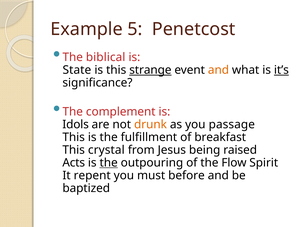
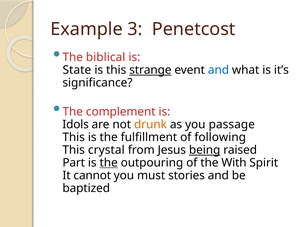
5: 5 -> 3 (135, 29)
and colour: orange -> blue (218, 70)
it’s underline: present -> none (281, 70)
breakfast: breakfast -> following (220, 137)
being underline: none -> present (205, 150)
Acts: Acts -> Part (74, 162)
Flow: Flow -> With (234, 162)
repent: repent -> cannot (92, 175)
before: before -> stories (187, 175)
